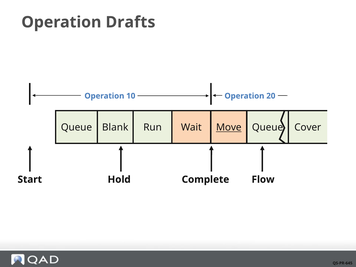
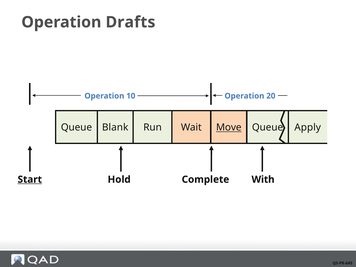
Cover: Cover -> Apply (308, 127)
Start underline: none -> present (30, 179)
Flow: Flow -> With (263, 179)
